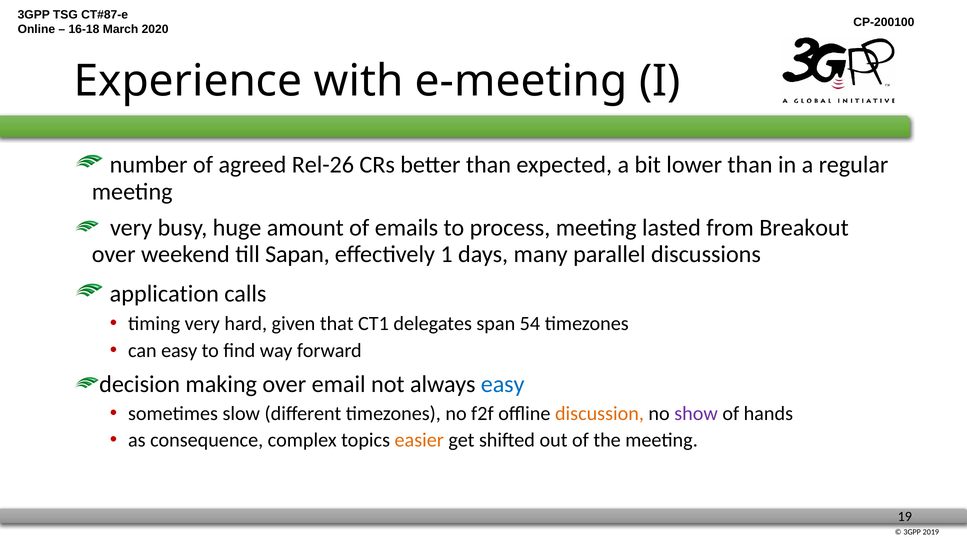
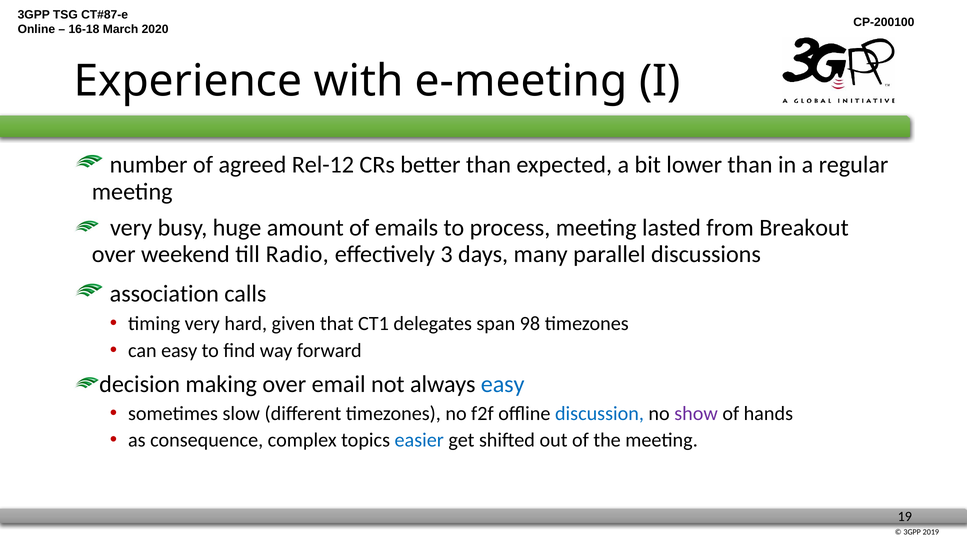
Rel-26: Rel-26 -> Rel-12 (323, 165)
Sapan: Sapan -> Radio (297, 254)
1: 1 -> 3 (447, 254)
application: application -> association (164, 294)
54: 54 -> 98 (530, 324)
discussion colour: orange -> blue (599, 413)
easier colour: orange -> blue (419, 440)
